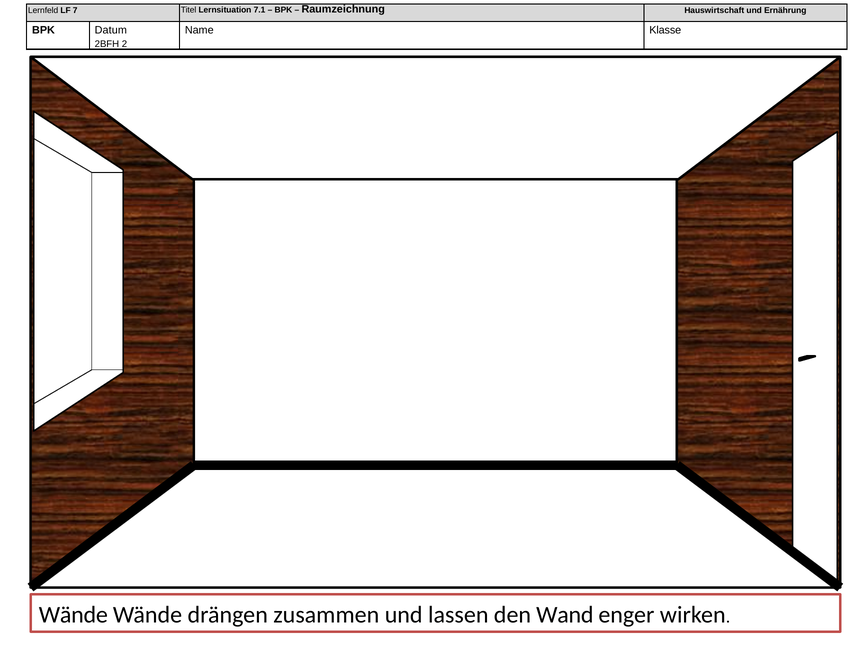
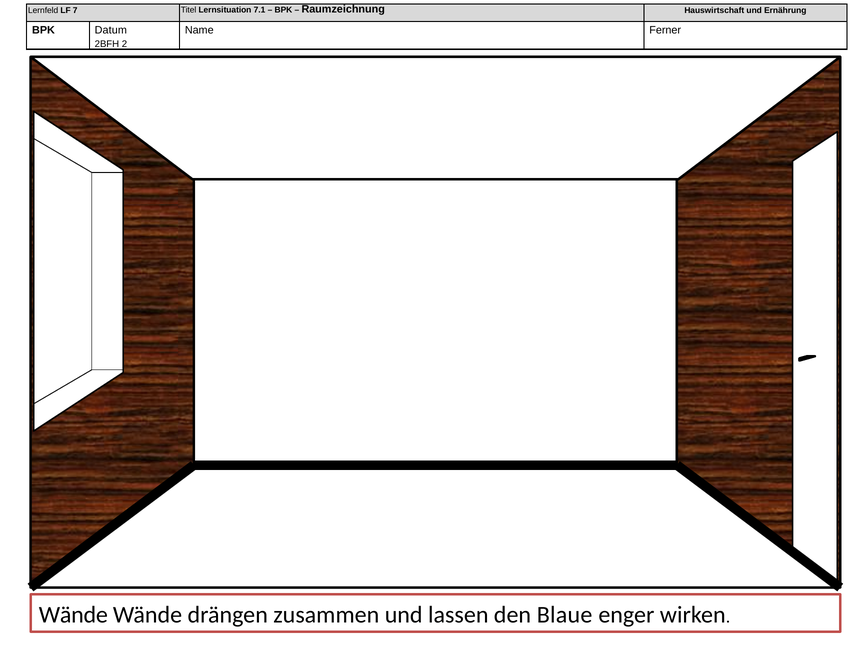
Klasse: Klasse -> Ferner (665, 30)
Wand: Wand -> Blaue (565, 615)
